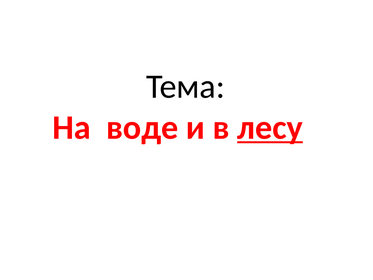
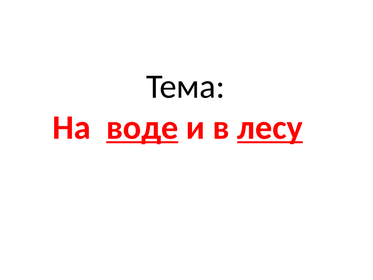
воде underline: none -> present (142, 127)
